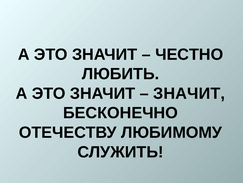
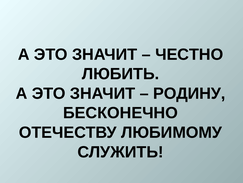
ЗНАЧИТ: ЗНАЧИТ -> РОДИНУ (189, 93)
